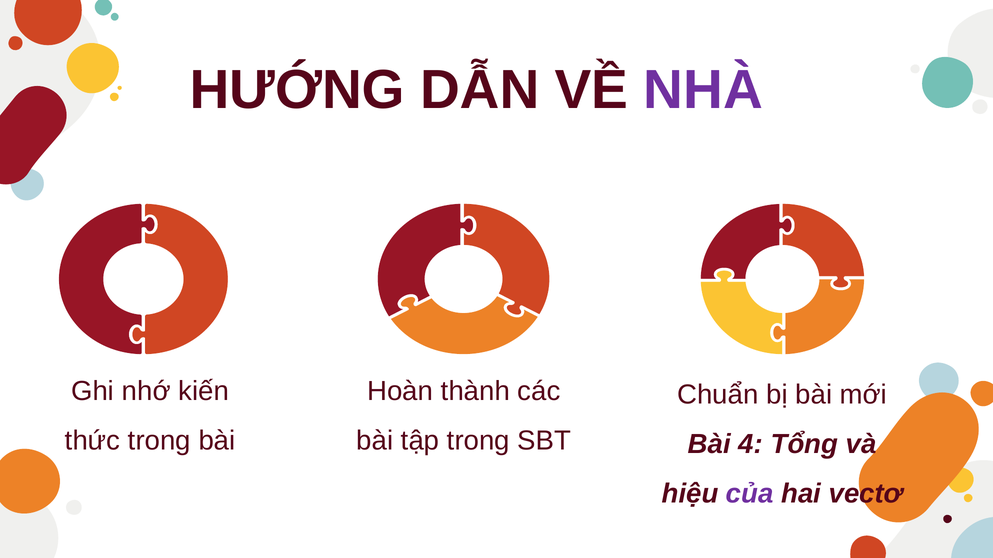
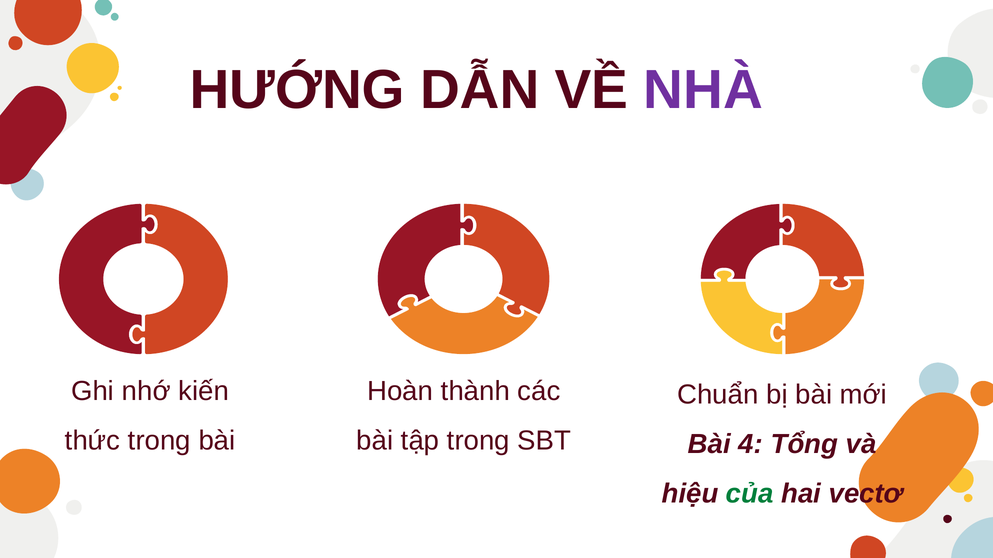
của colour: purple -> green (750, 494)
